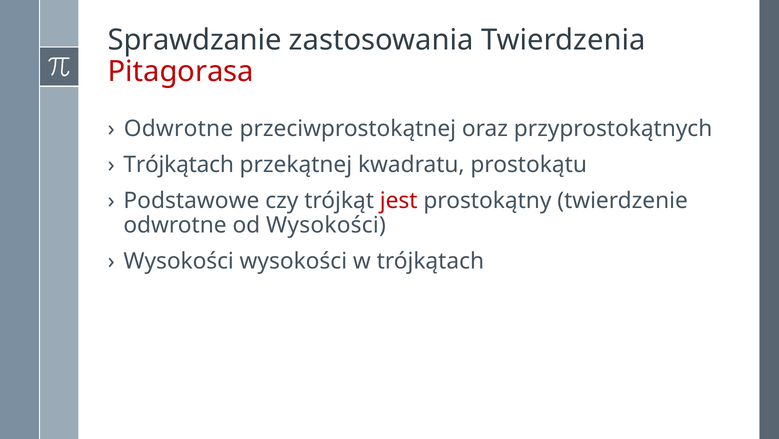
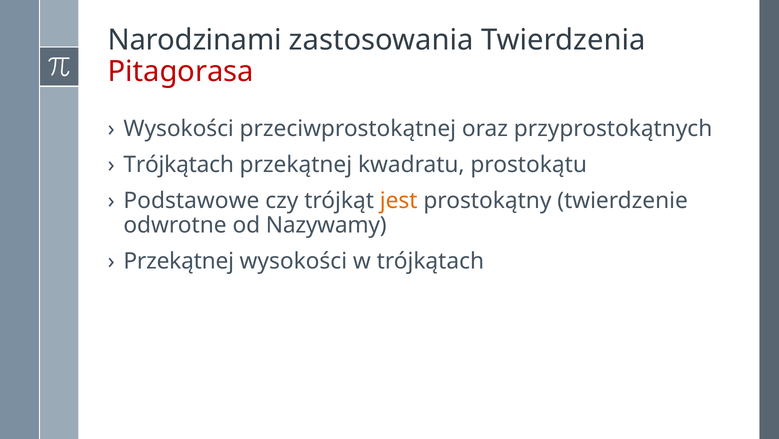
Sprawdzanie: Sprawdzanie -> Narodzinami (195, 40)
Odwrotne: Odwrotne -> Wysokości (179, 128)
jest colour: red -> orange (399, 200)
od Wysokości: Wysokości -> Nazywamy (326, 225)
Wysokości: Wysokości -> Przekątnej (179, 261)
